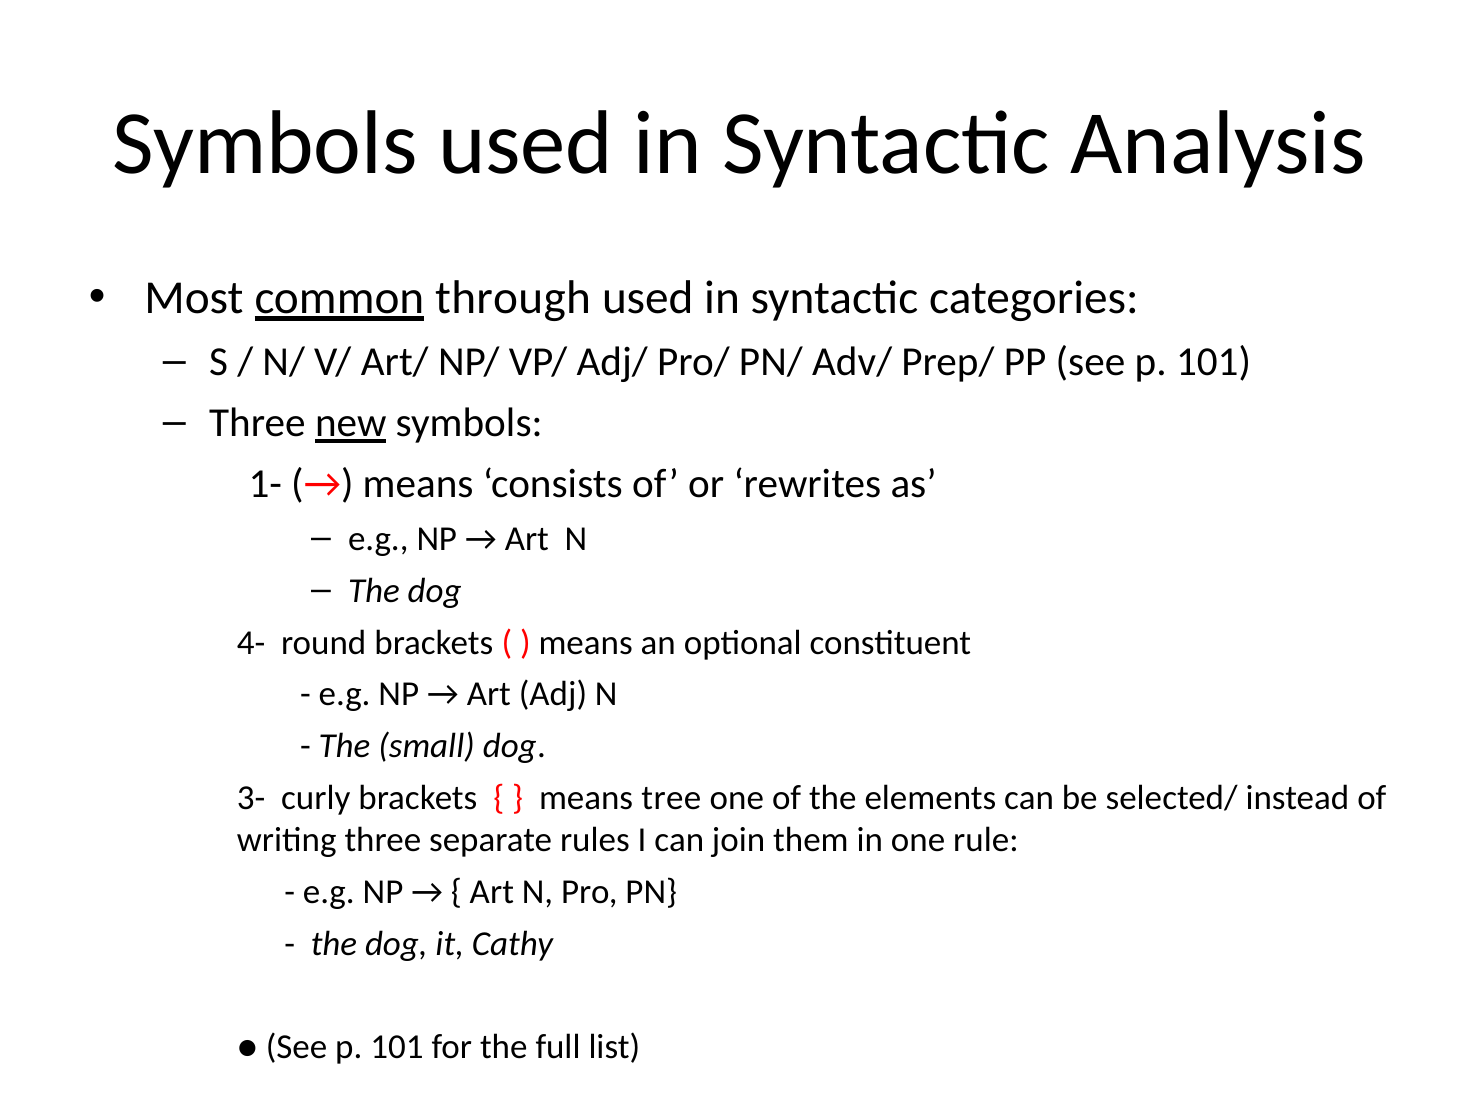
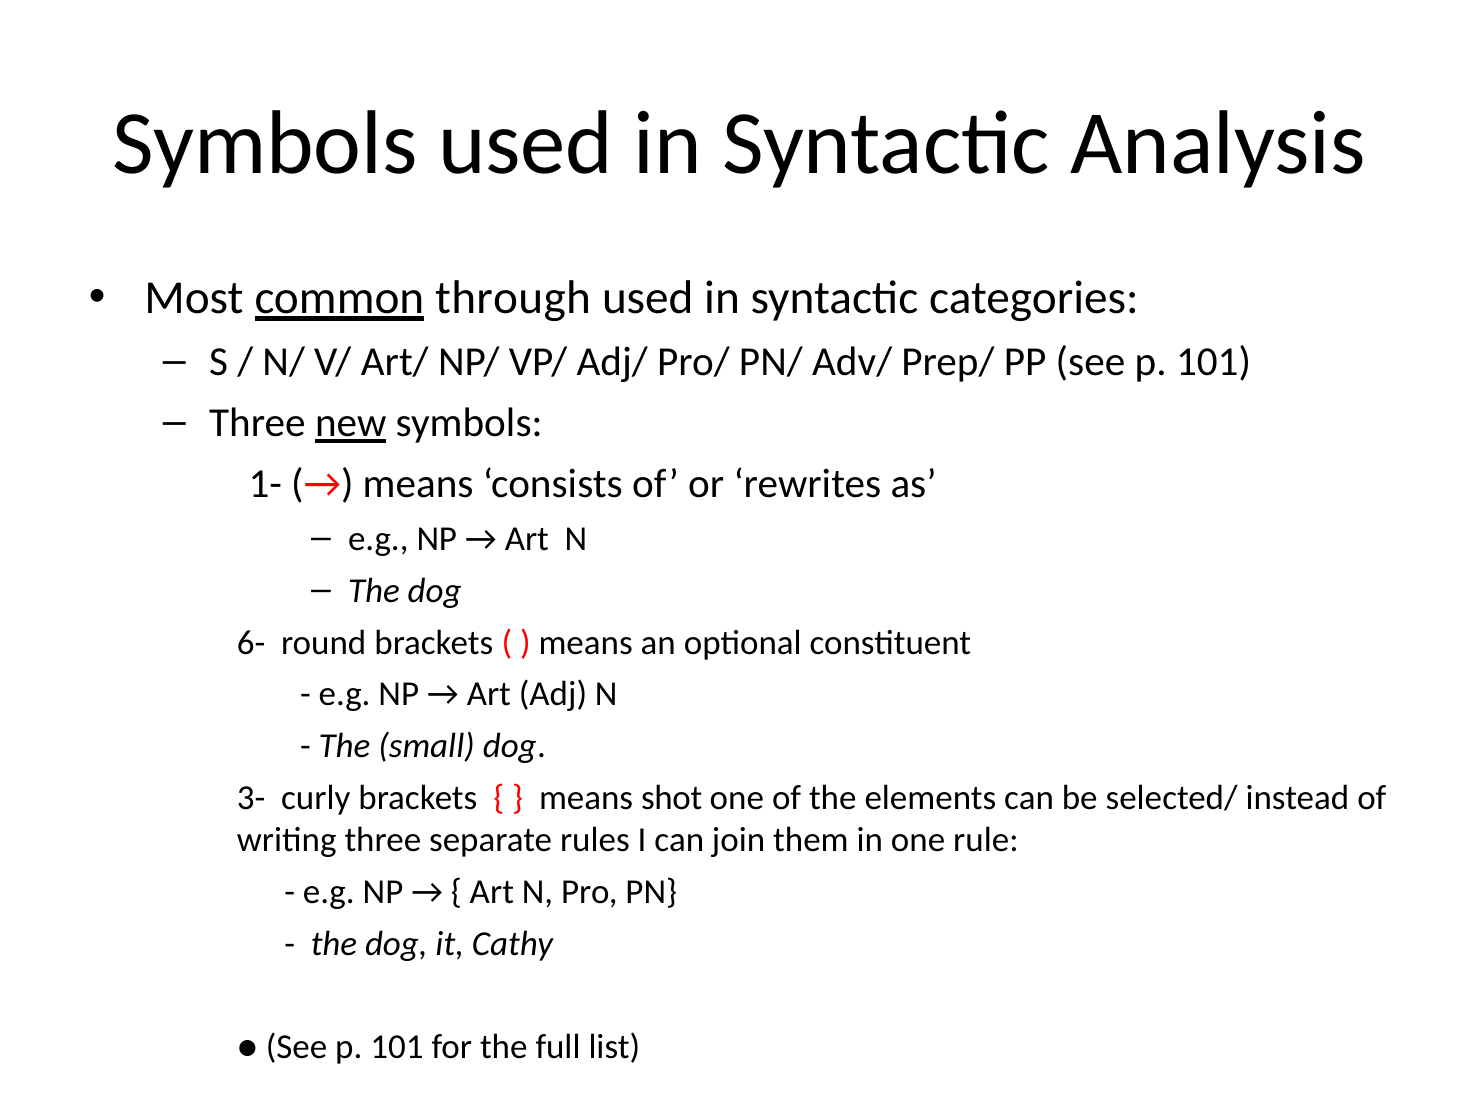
4-: 4- -> 6- (251, 643)
tree: tree -> shot (672, 799)
